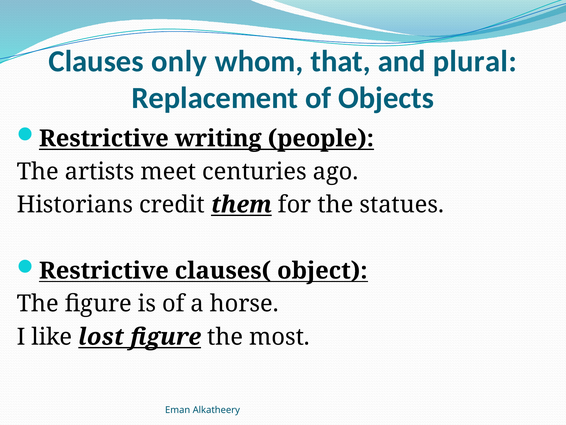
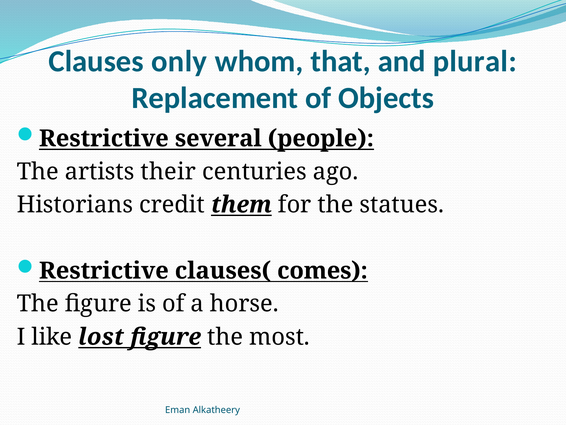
writing: writing -> several (218, 138)
meet: meet -> their (168, 171)
object: object -> comes (322, 270)
